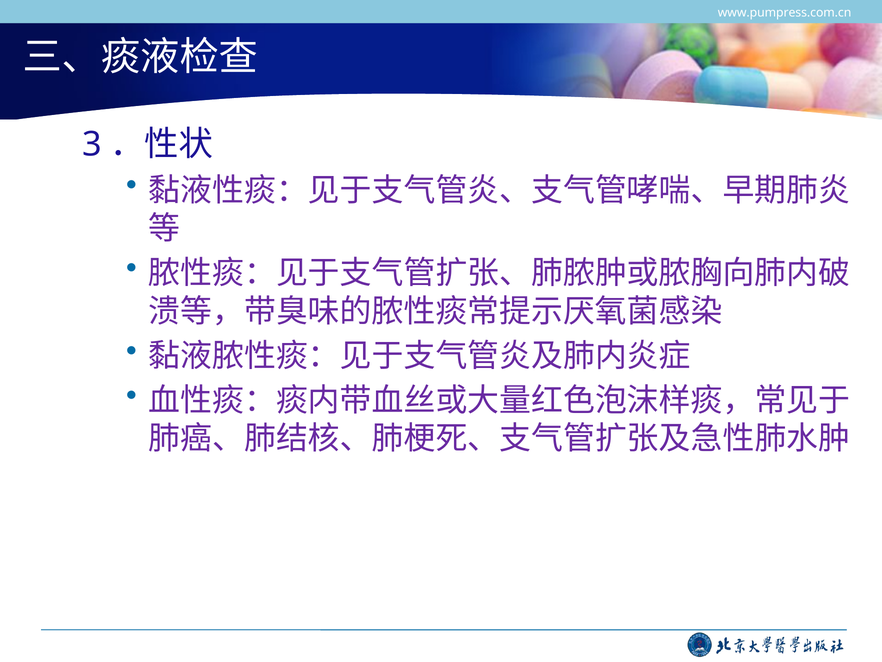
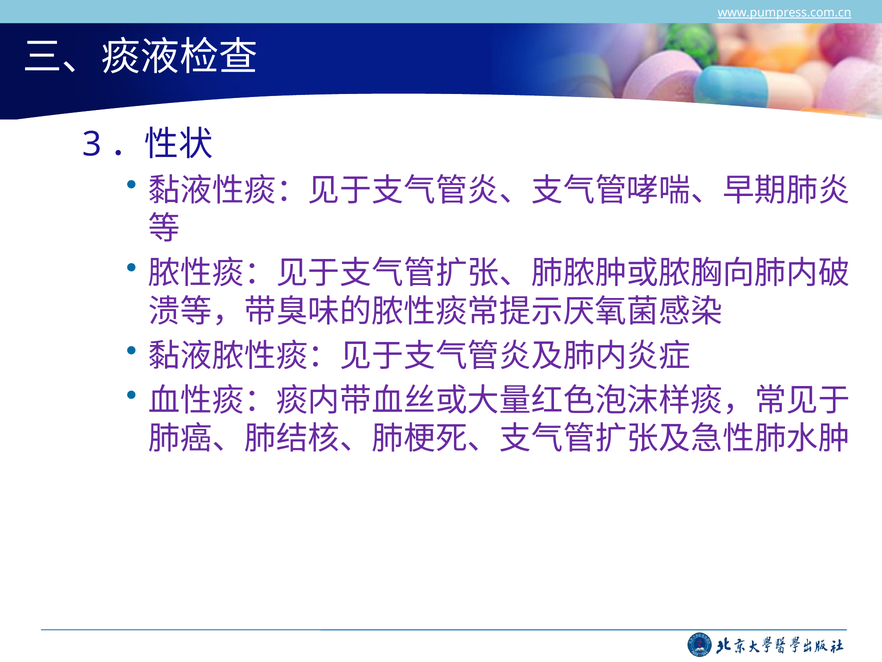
www.pumpress.com.cn underline: none -> present (785, 13)
